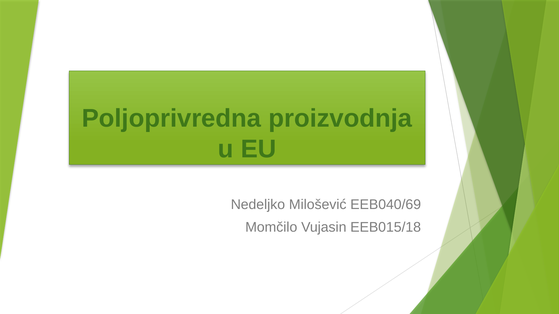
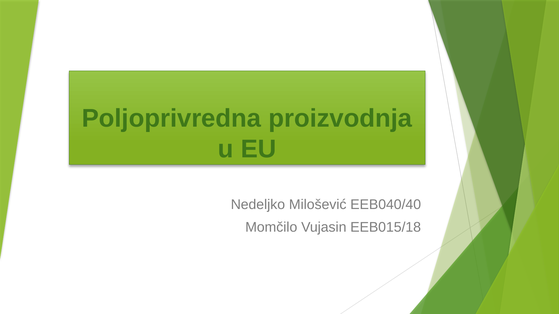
EEB040/69: EEB040/69 -> EEB040/40 (386, 205)
